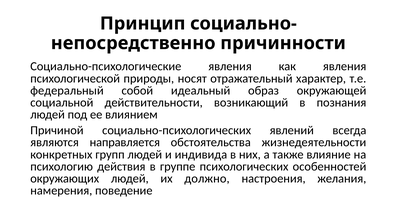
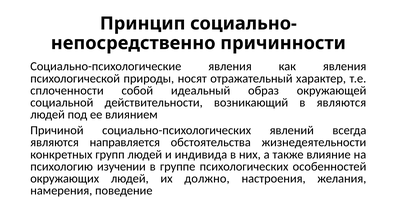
федеральный: федеральный -> сплоченности (67, 91)
в познания: познания -> являются (341, 103)
действия: действия -> изучении (121, 167)
